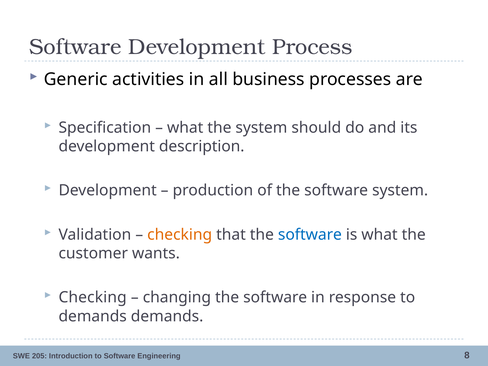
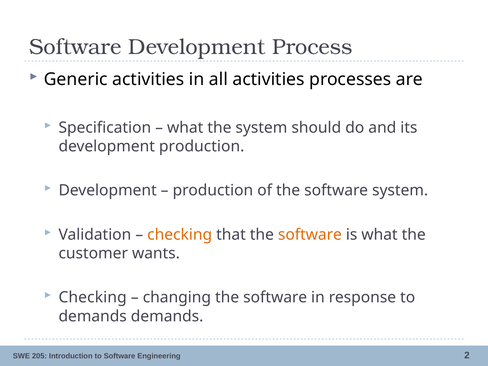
all business: business -> activities (269, 79)
development description: description -> production (202, 146)
software colour: blue -> orange (310, 235)
8: 8 -> 2 (467, 355)
